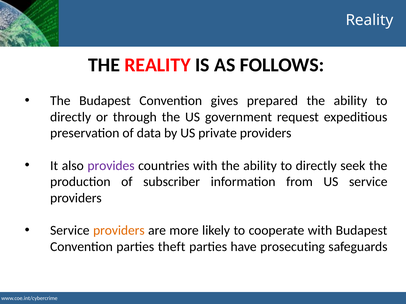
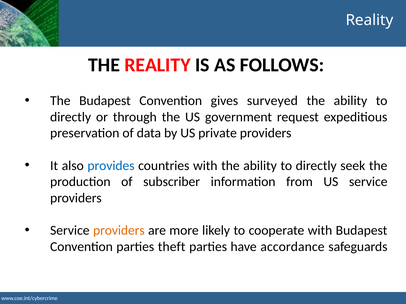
prepared: prepared -> surveyed (272, 101)
provides colour: purple -> blue (111, 166)
prosecuting: prosecuting -> accordance (292, 247)
